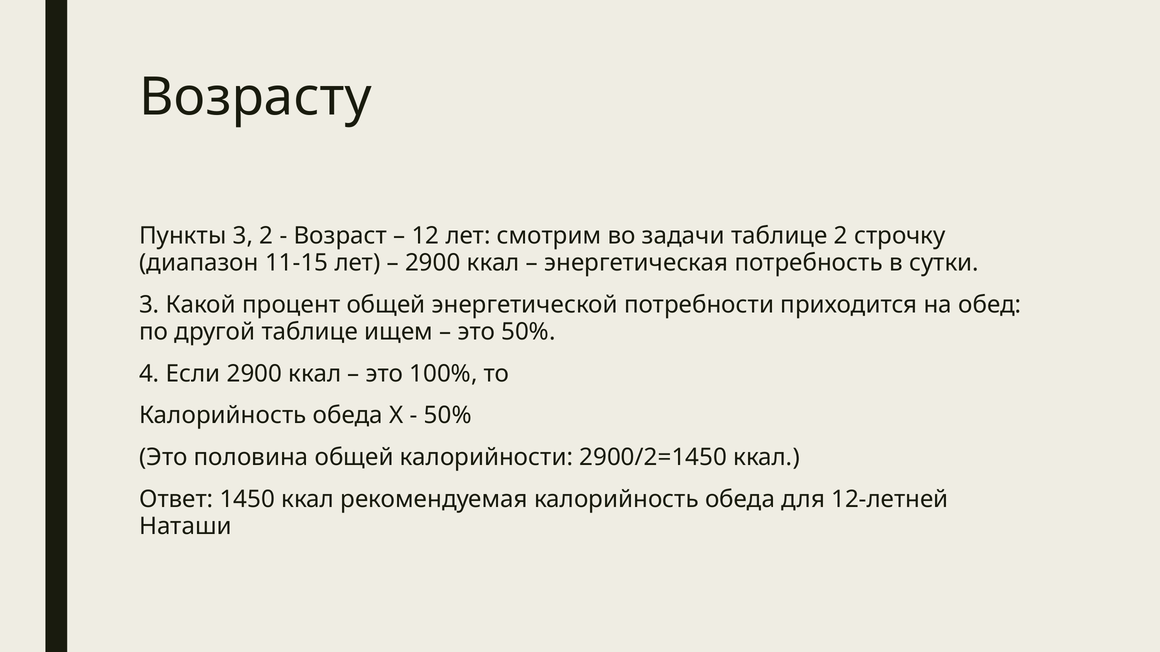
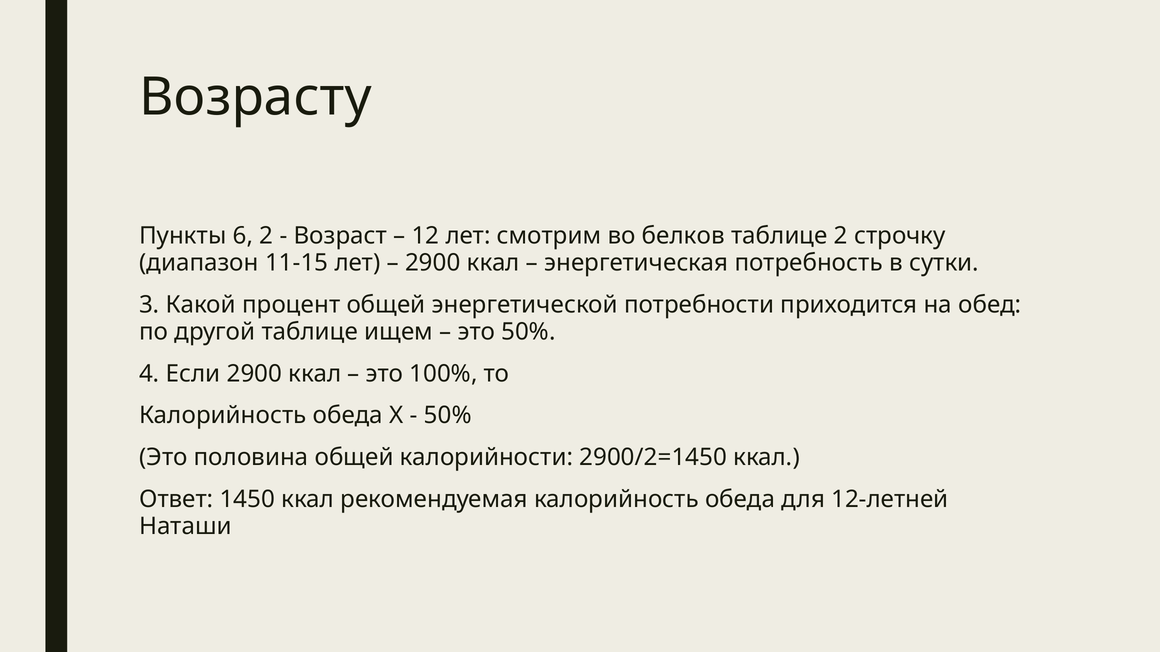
Пункты 3: 3 -> 6 (243, 236)
задачи: задачи -> белков (683, 236)
